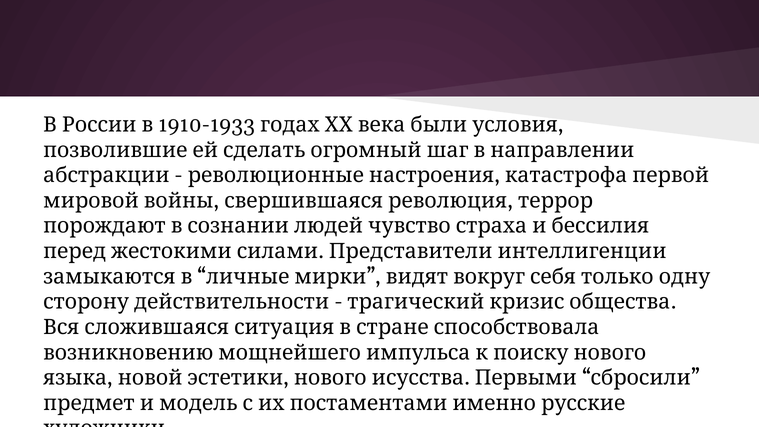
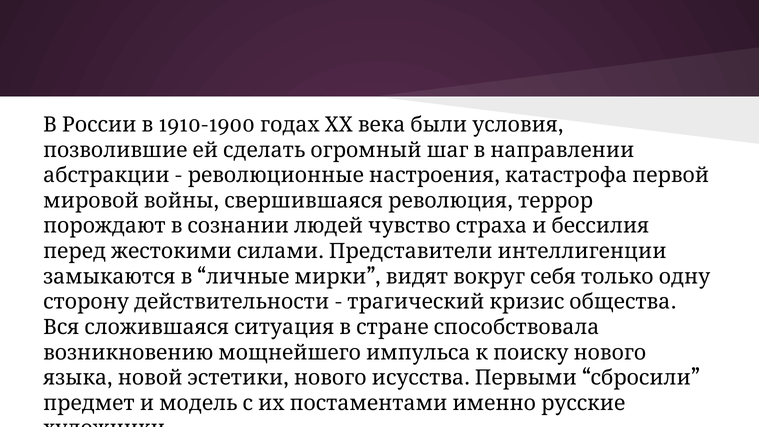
1910-1933: 1910-1933 -> 1910-1900 (207, 125)
